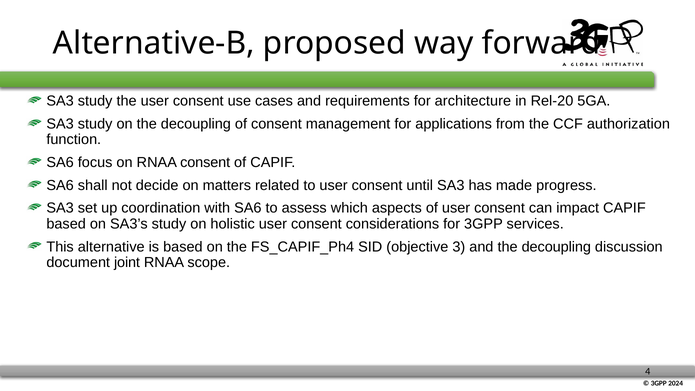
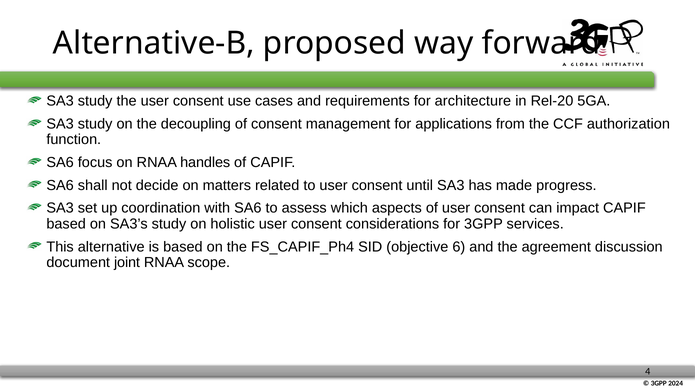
RNAA consent: consent -> handles (205, 162)
3: 3 -> 6 (459, 247)
and the decoupling: decoupling -> agreement (556, 247)
